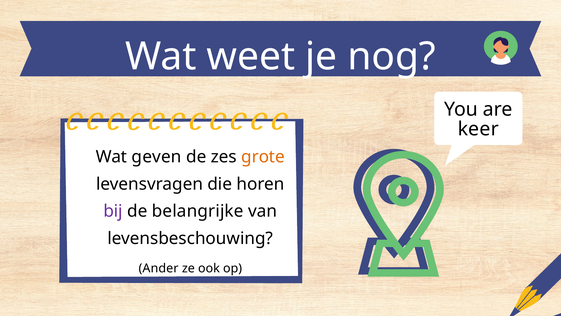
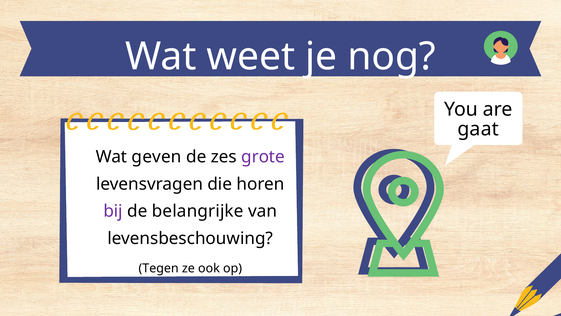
keer: keer -> gaat (478, 129)
grote colour: orange -> purple (263, 157)
Ander: Ander -> Tegen (159, 268)
